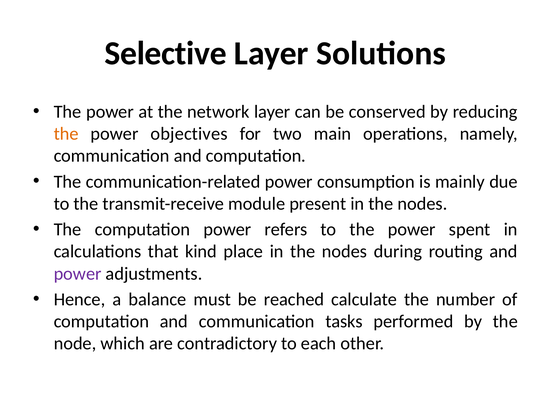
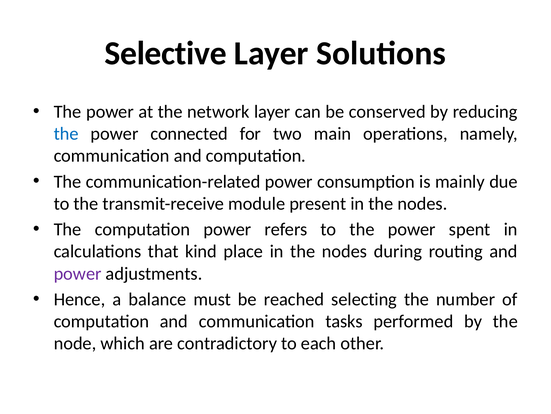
the colour: orange -> blue (66, 134)
objectives: objectives -> connected (189, 134)
calculate: calculate -> selecting (364, 299)
